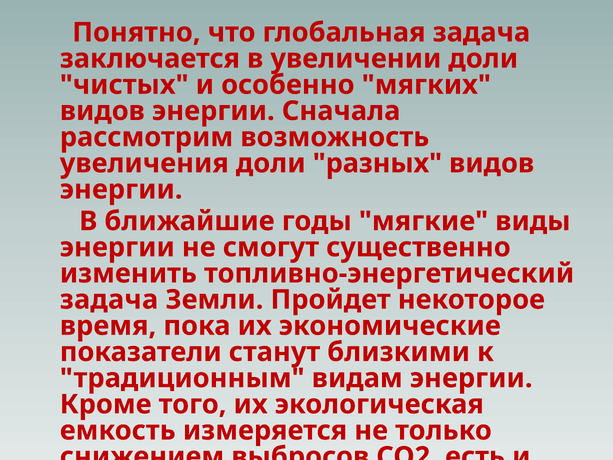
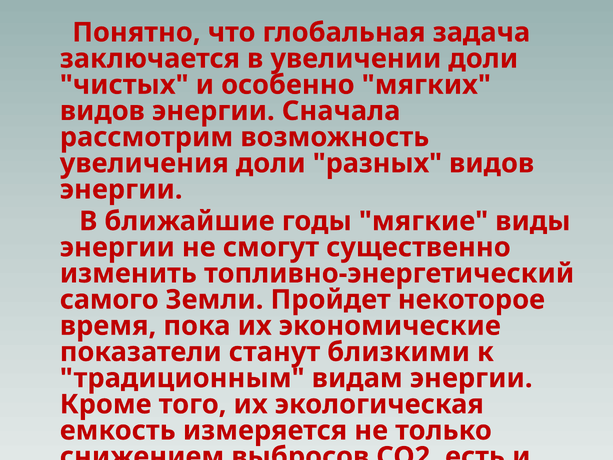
задача: задача -> самого (109, 300)
